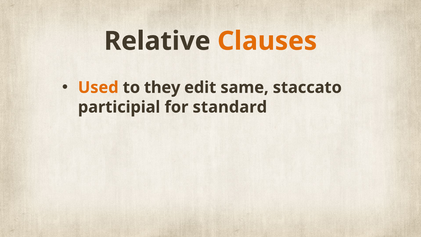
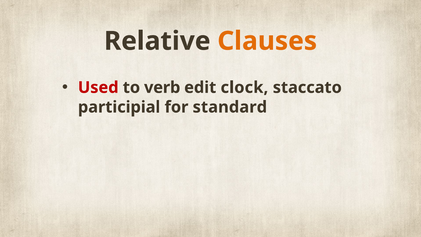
Used colour: orange -> red (98, 87)
they: they -> verb (162, 87)
same: same -> clock (244, 87)
